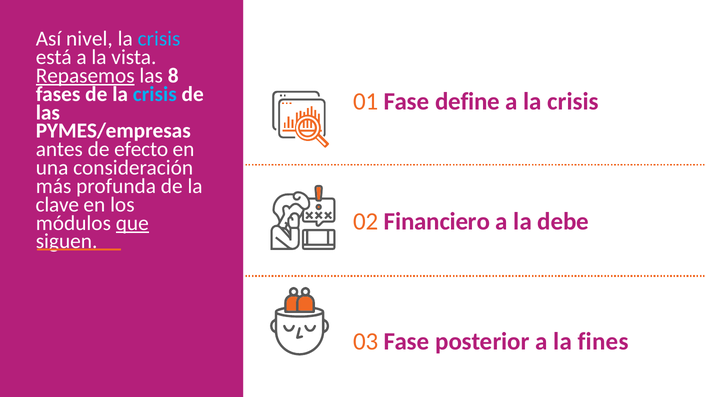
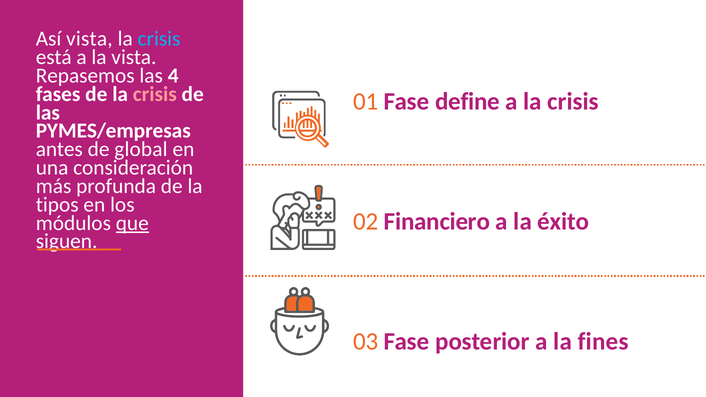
Así nivel: nivel -> vista (89, 39)
Repasemos underline: present -> none (85, 76)
8: 8 -> 4 (173, 76)
crisis colour: light blue -> pink (155, 94)
efecto: efecto -> global (141, 149)
clave: clave -> tipos (57, 205)
debe: debe -> éxito (563, 222)
